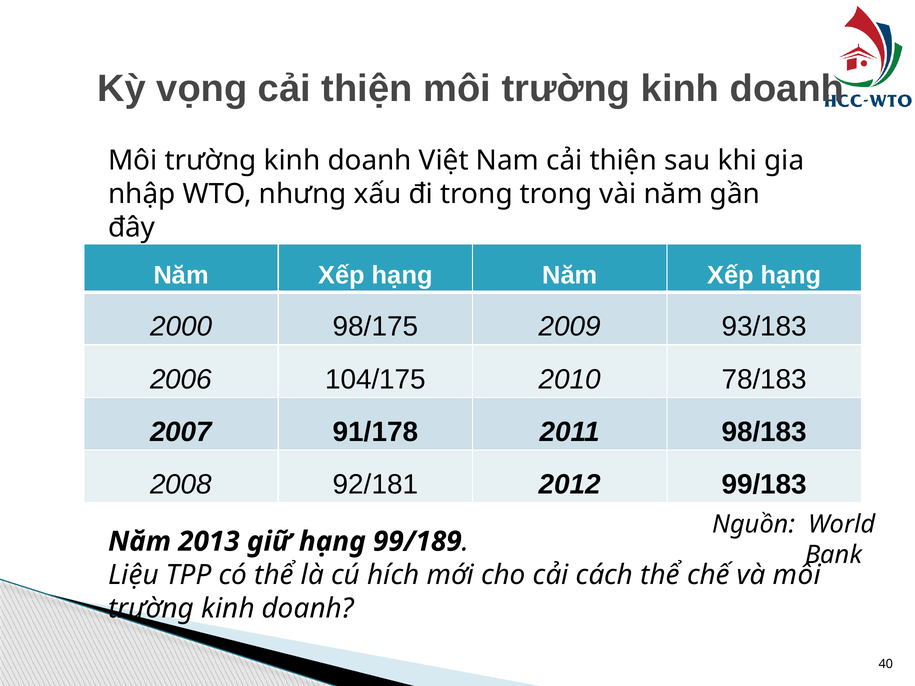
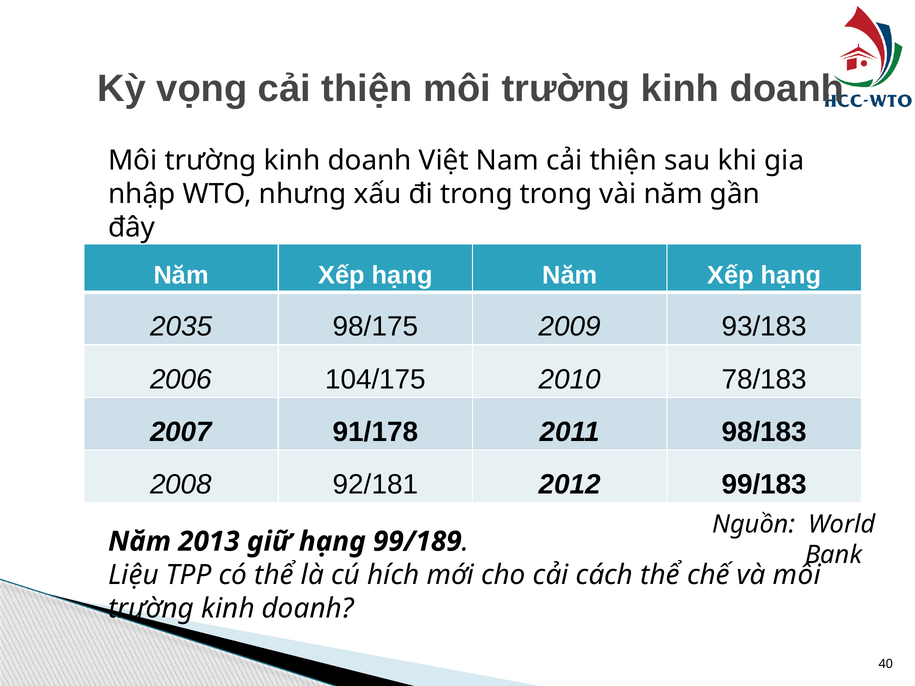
2000: 2000 -> 2035 (181, 327)
